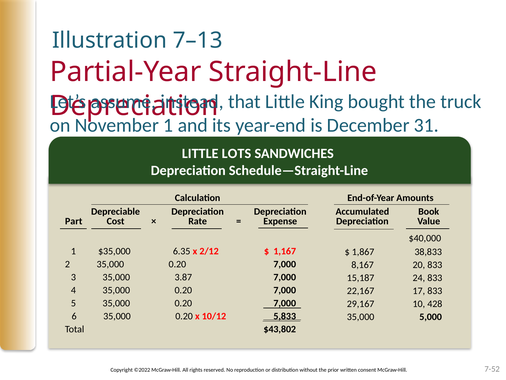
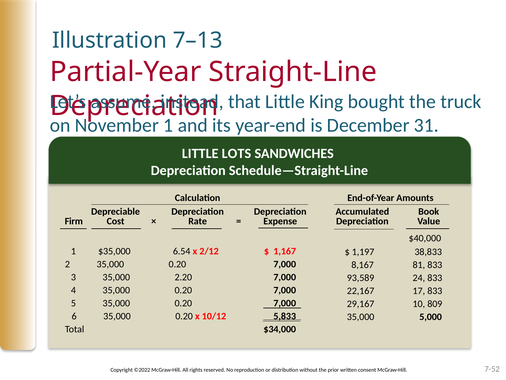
Part: Part -> Firm (74, 221)
6.35: 6.35 -> 6.54 (182, 251)
1,867: 1,867 -> 1,197 (363, 251)
20: 20 -> 81 (419, 264)
3.87: 3.87 -> 2.20 (183, 277)
15,187: 15,187 -> 93,589 (361, 277)
428: 428 -> 809 (435, 303)
$43,802: $43,802 -> $34,000 (280, 329)
